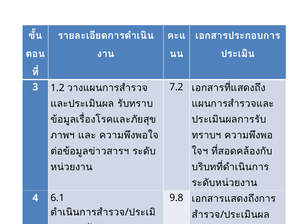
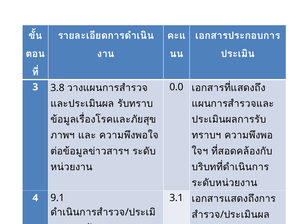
7.2: 7.2 -> 0.0 (176, 87)
1.2: 1.2 -> 3.8 (58, 88)
9.8: 9.8 -> 3.1 (176, 198)
6.1: 6.1 -> 9.1 (58, 198)
